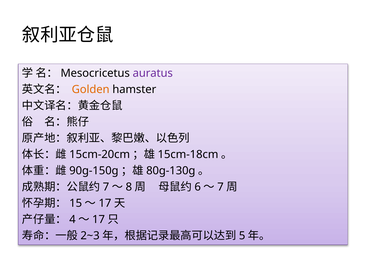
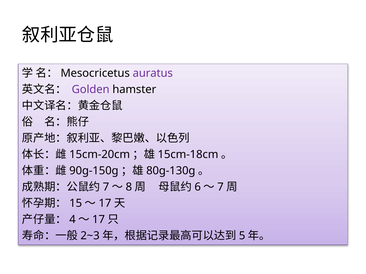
Golden colour: orange -> purple (91, 90)
